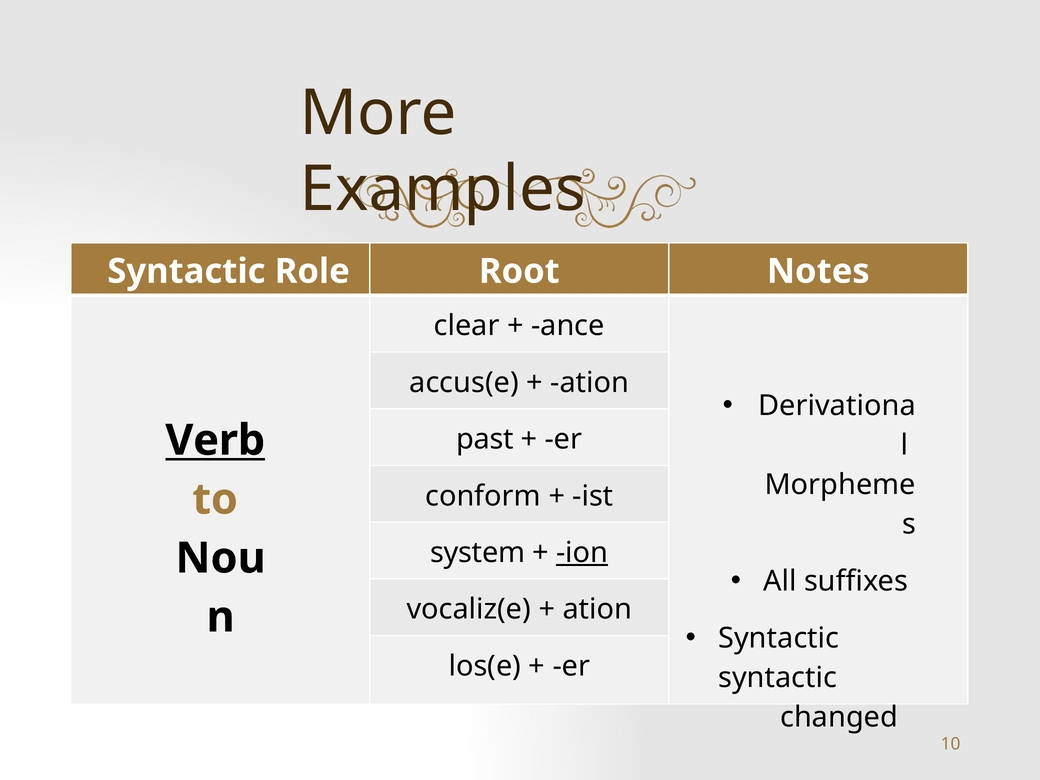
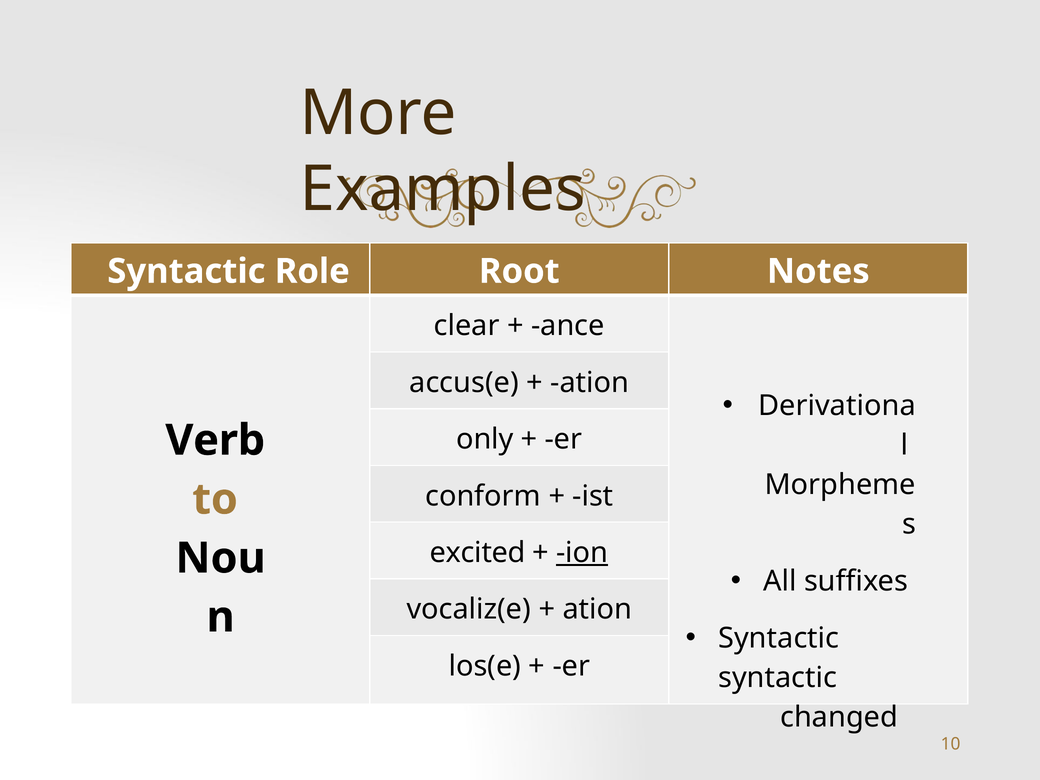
past: past -> only (485, 439)
Verb underline: present -> none (215, 440)
system: system -> excited (478, 553)
